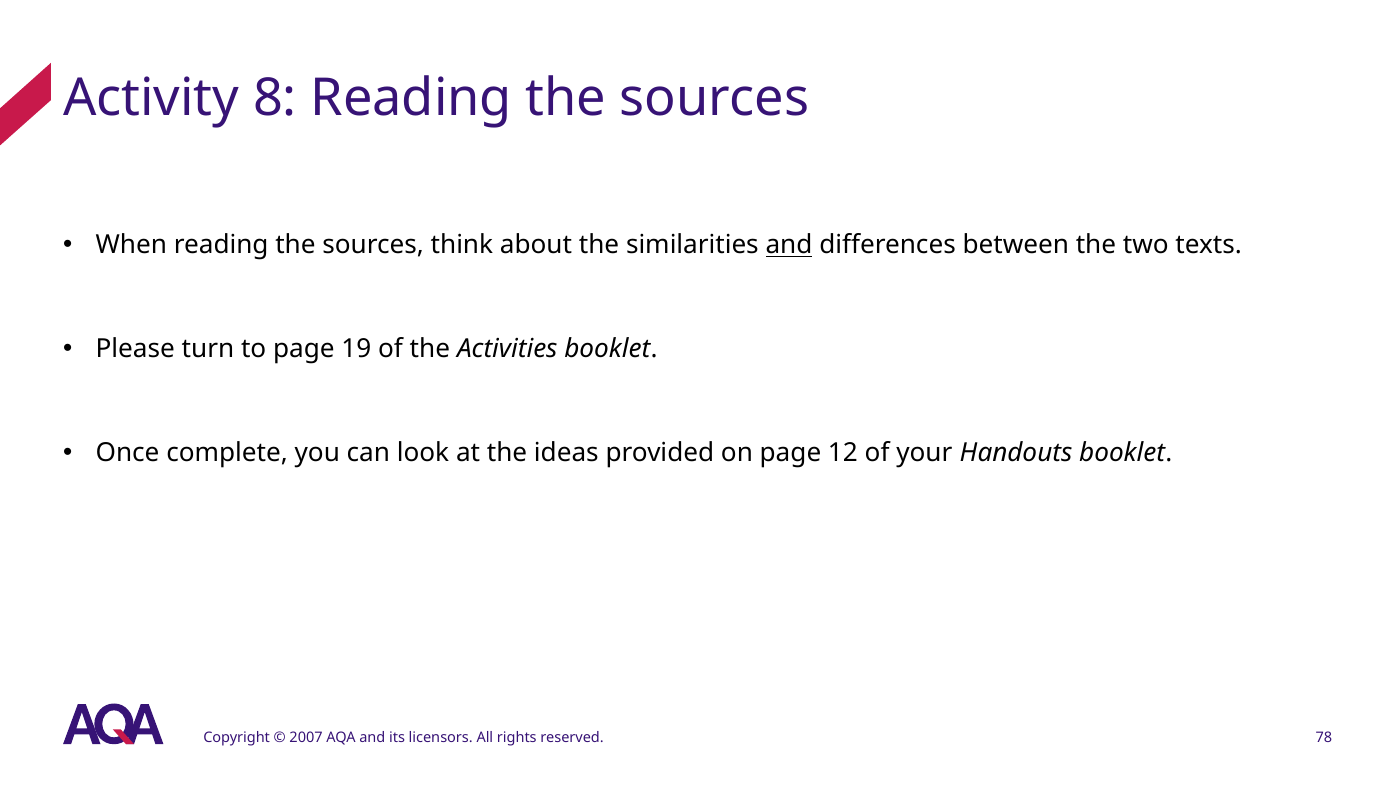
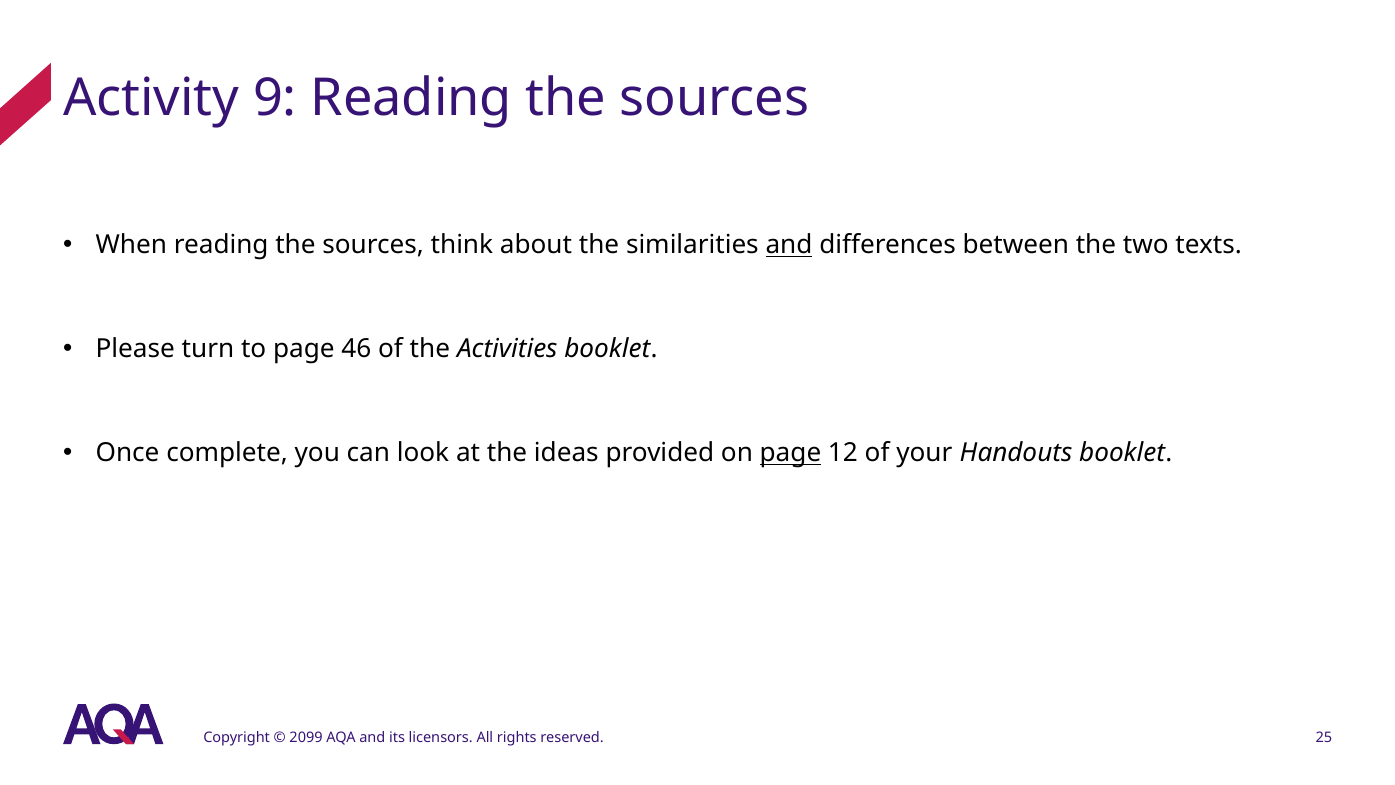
8: 8 -> 9 (275, 98)
19: 19 -> 46 (356, 349)
page underline: none -> present (790, 453)
2007: 2007 -> 2099 (306, 738)
78: 78 -> 25 (1324, 738)
